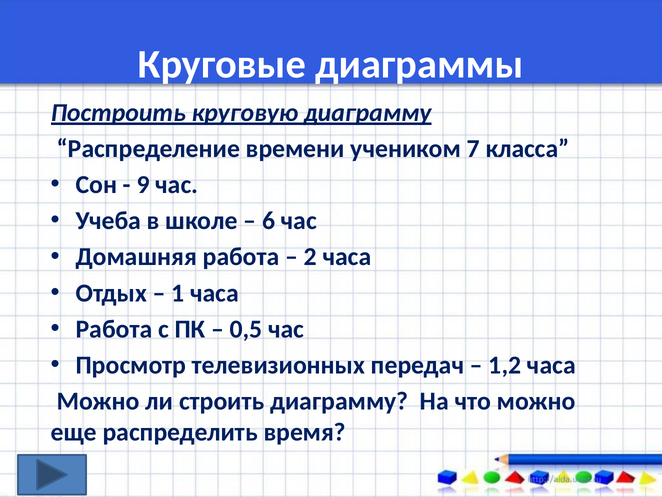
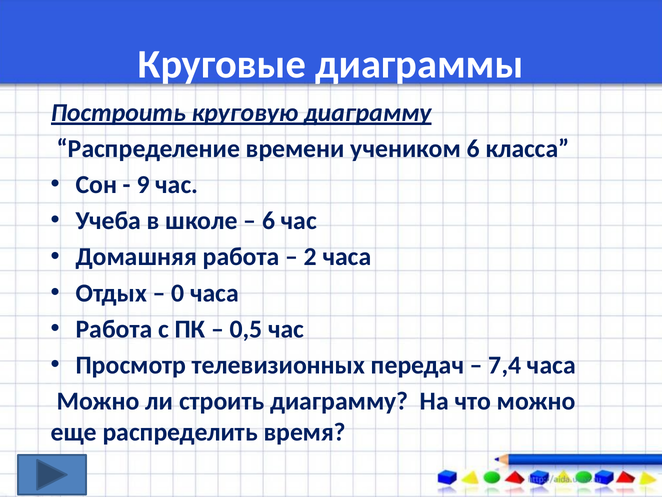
учеником 7: 7 -> 6 (473, 148)
1: 1 -> 0 (178, 293)
1,2: 1,2 -> 7,4 (505, 365)
